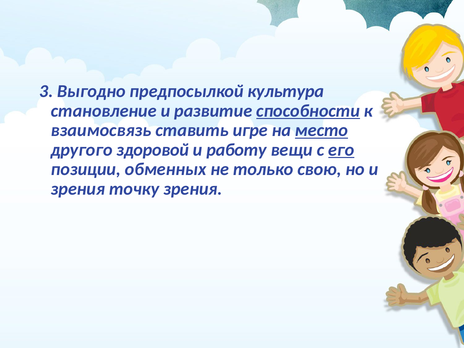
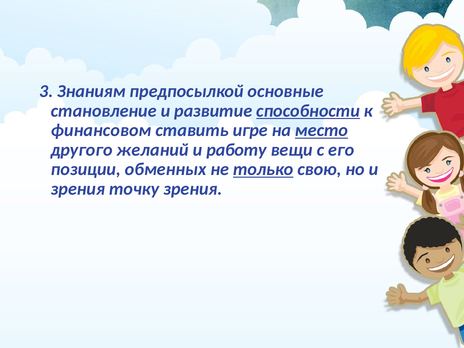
Выгодно: Выгодно -> Знаниям (91, 91)
культура: культура -> основные (286, 91)
взаимосвязь: взаимосвязь -> финансовом (101, 130)
здоровой: здоровой -> желаний (153, 150)
его underline: present -> none (341, 150)
только underline: none -> present (263, 169)
